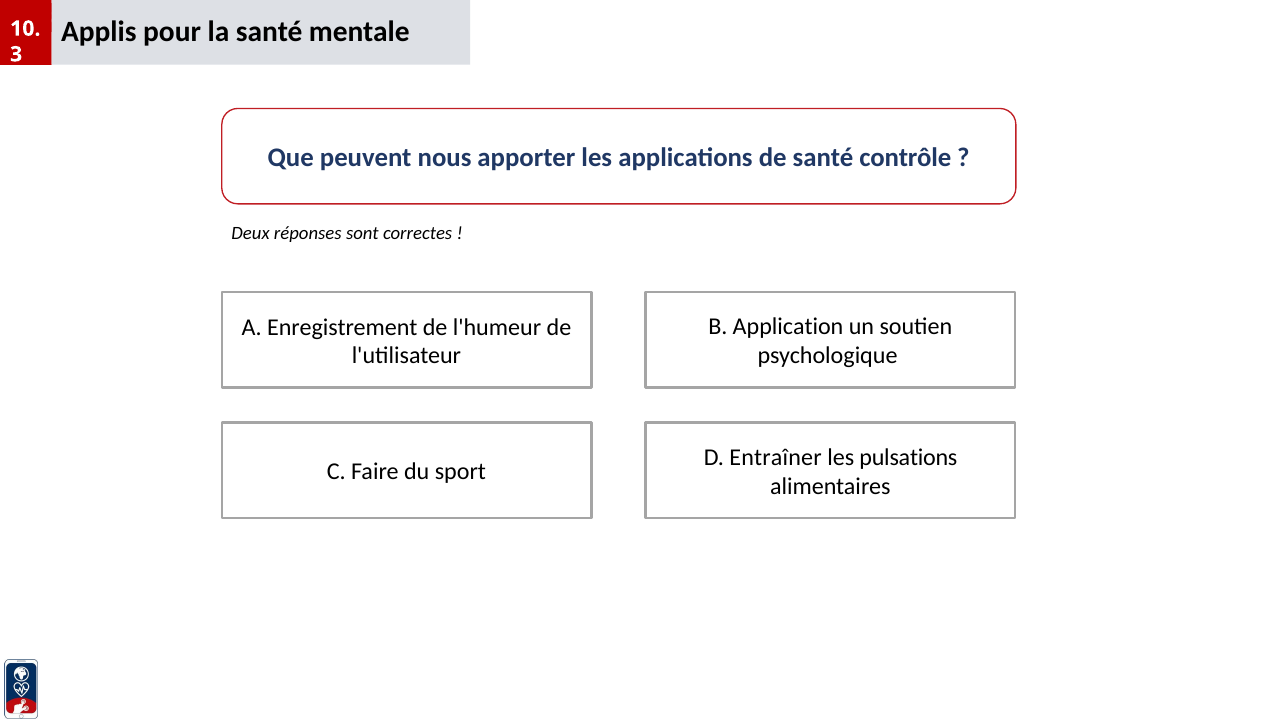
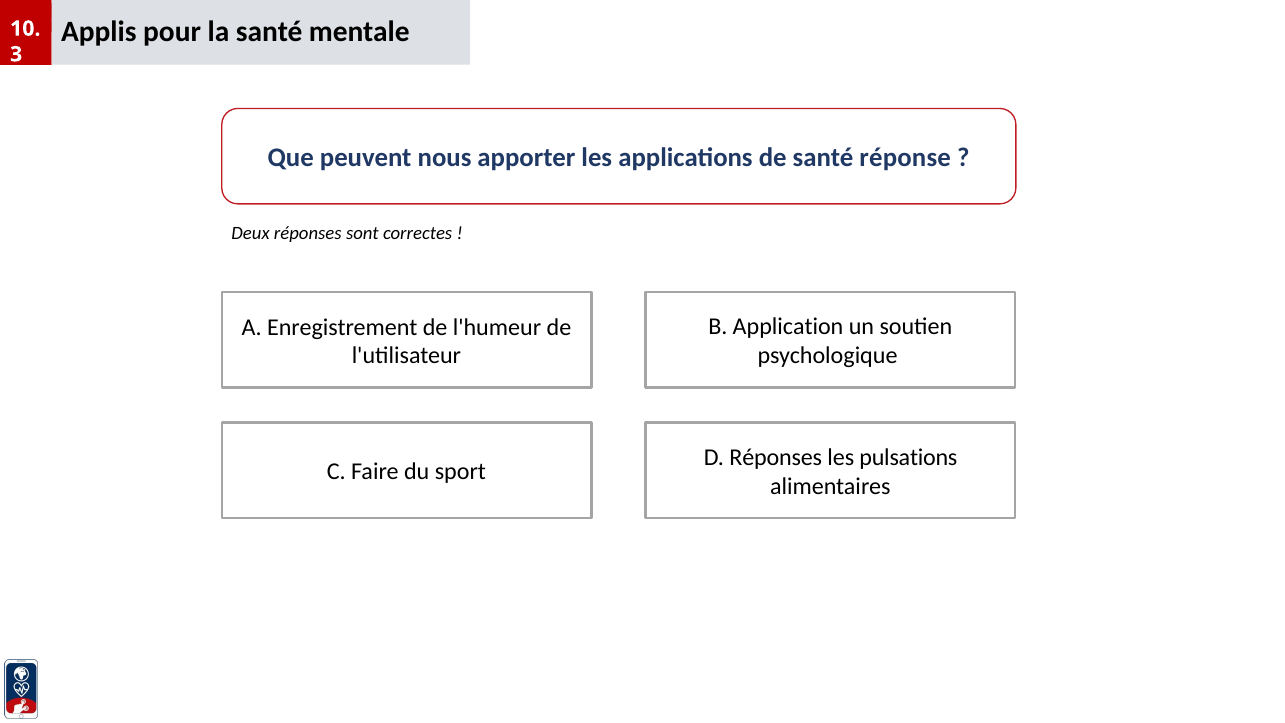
contrôle: contrôle -> réponse (905, 158)
D Entraîner: Entraîner -> Réponses (776, 457)
